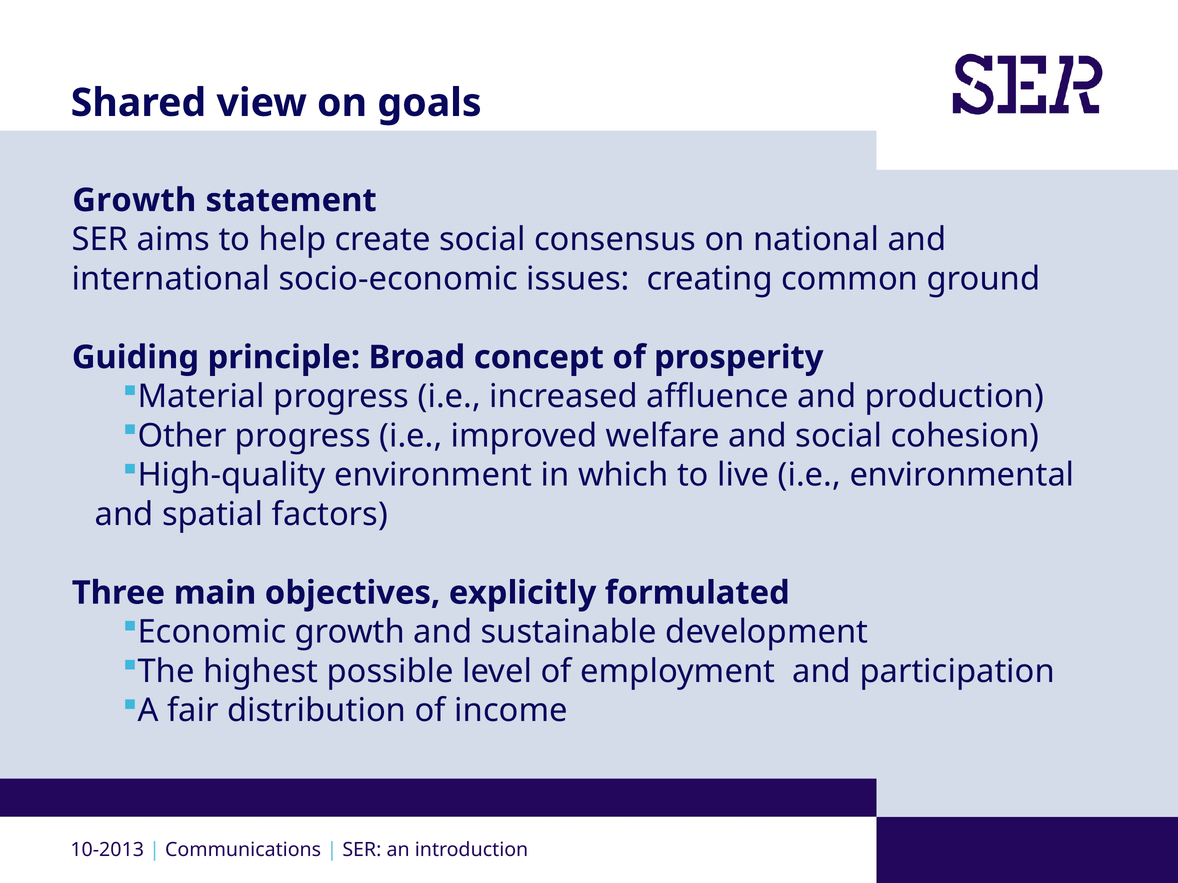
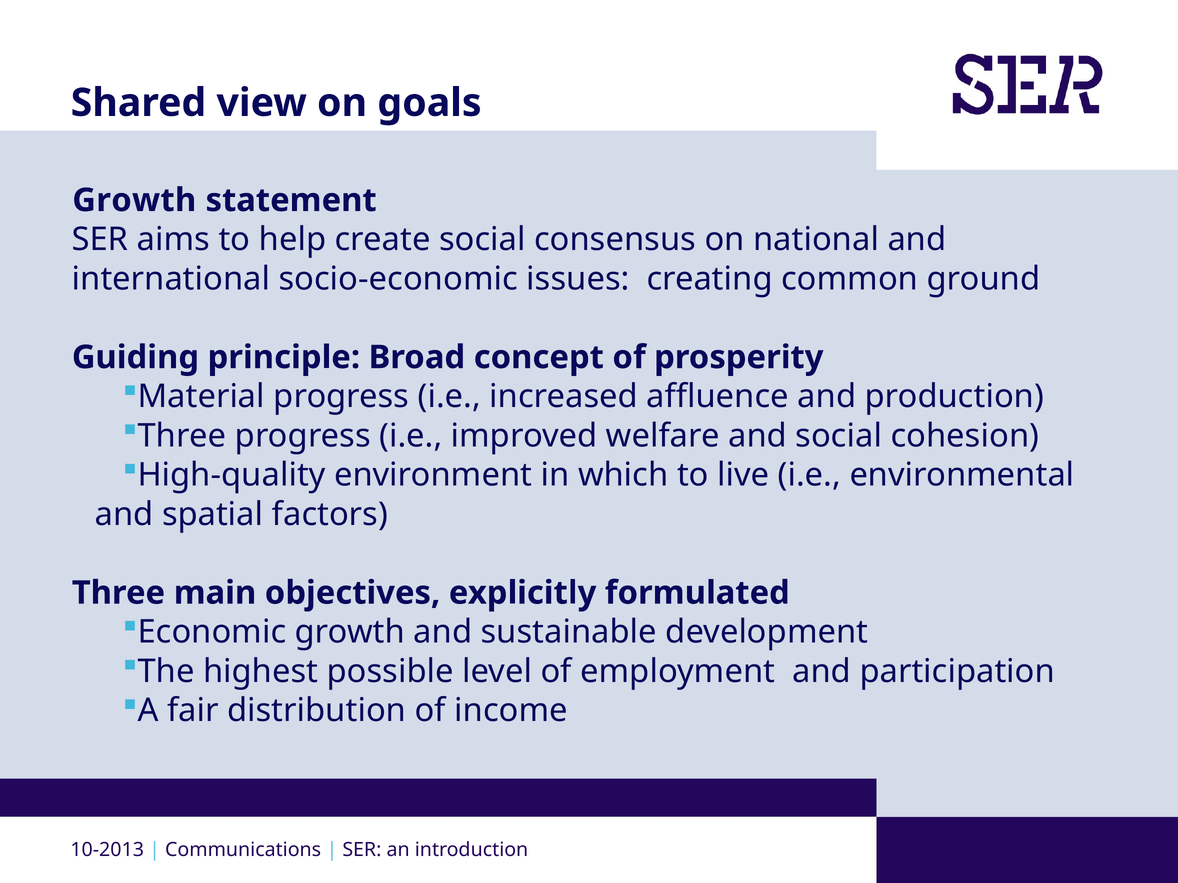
Other: Other -> Three (182, 436)
